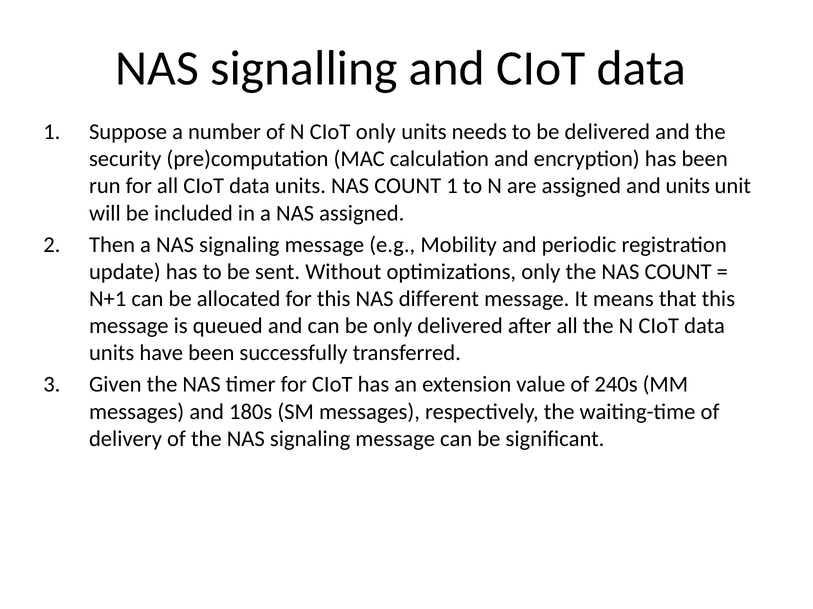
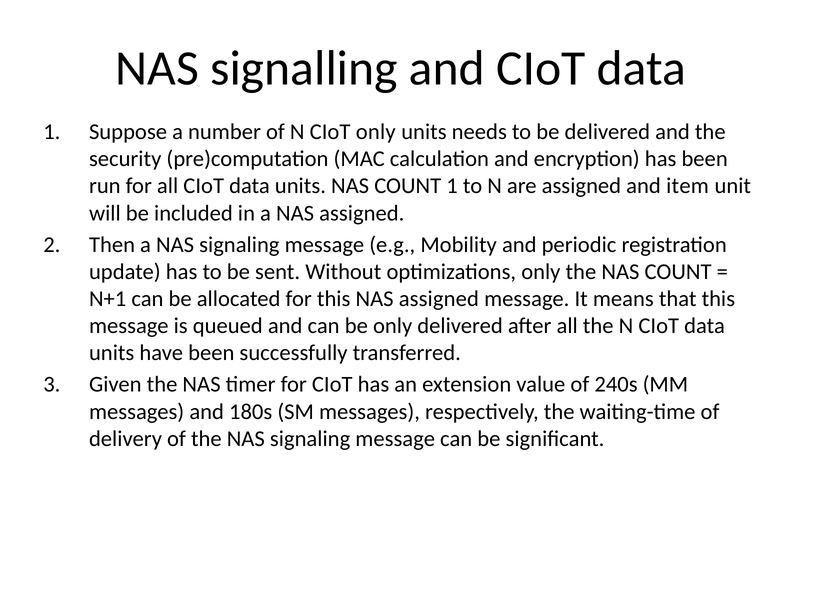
and units: units -> item (688, 186)
this NAS different: different -> assigned (439, 299)
